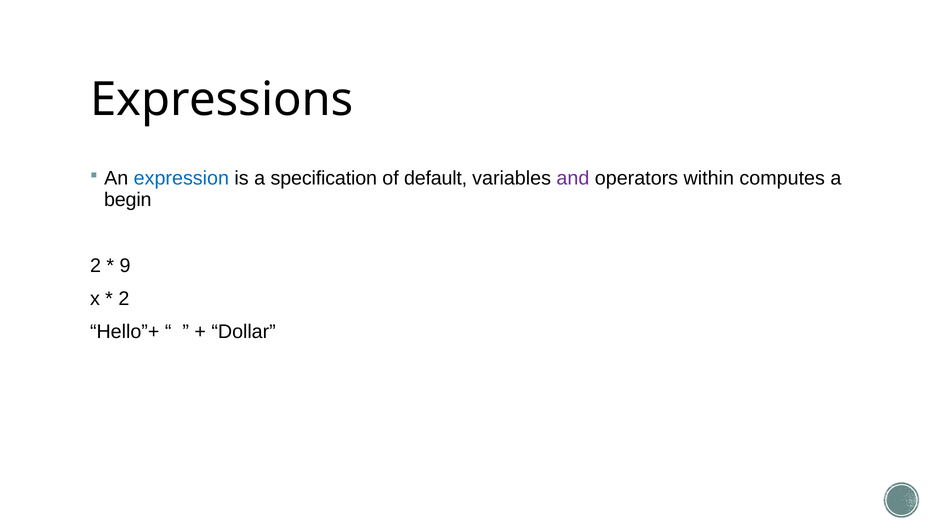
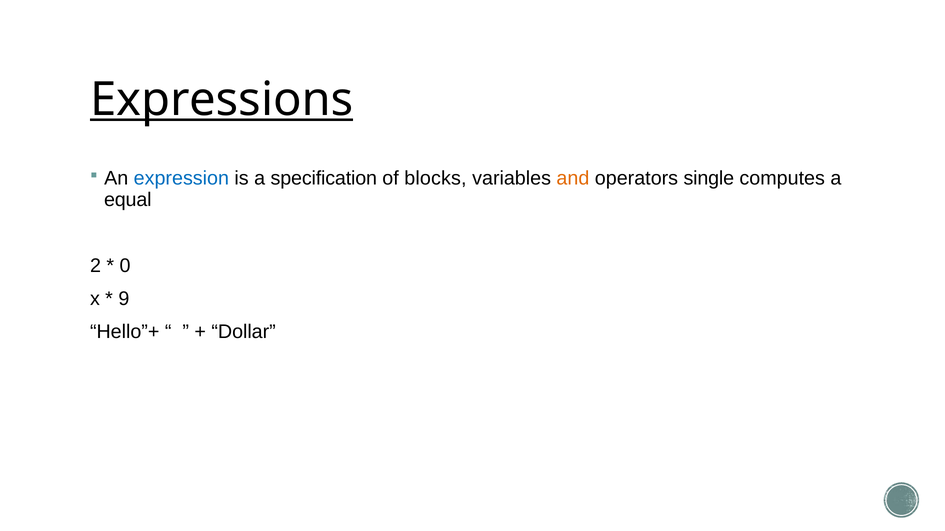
Expressions underline: none -> present (222, 100)
default: default -> blocks (435, 178)
and colour: purple -> orange (573, 178)
within: within -> single (709, 178)
begin: begin -> equal (128, 200)
9: 9 -> 0 (125, 266)
2: 2 -> 9 (124, 299)
